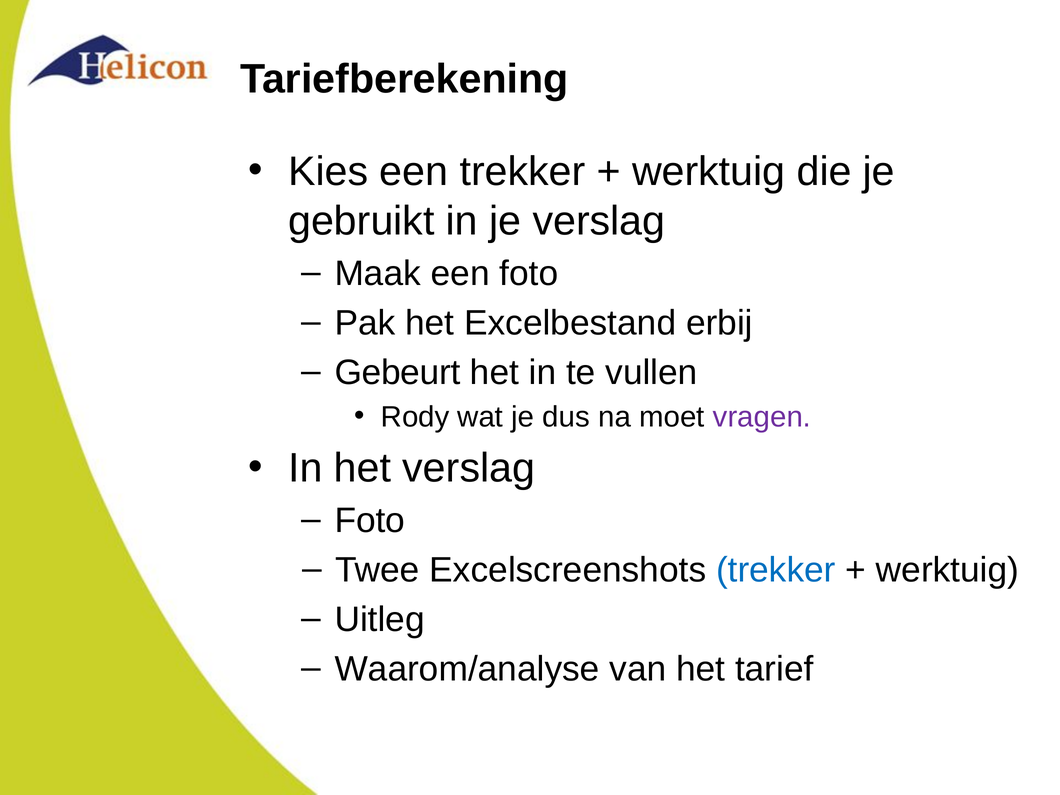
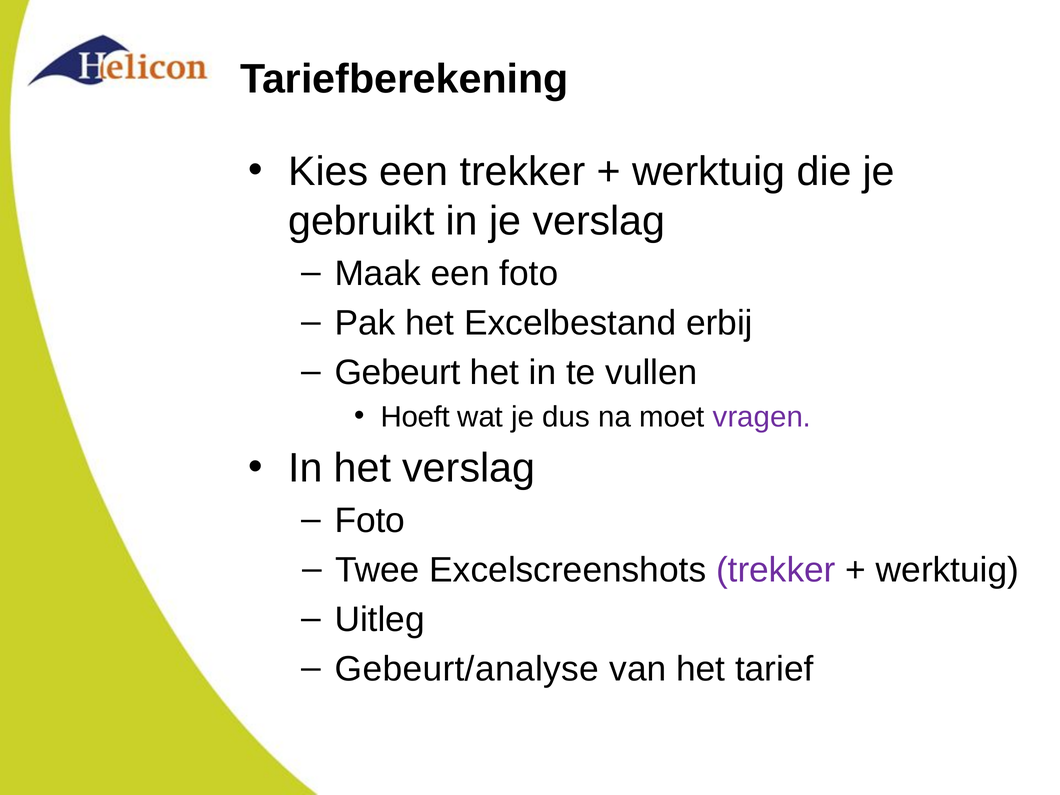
Rody: Rody -> Hoeft (415, 417)
trekker colour: blue -> purple (776, 570)
Waarom/analyse: Waarom/analyse -> Gebeurt/analyse (467, 669)
